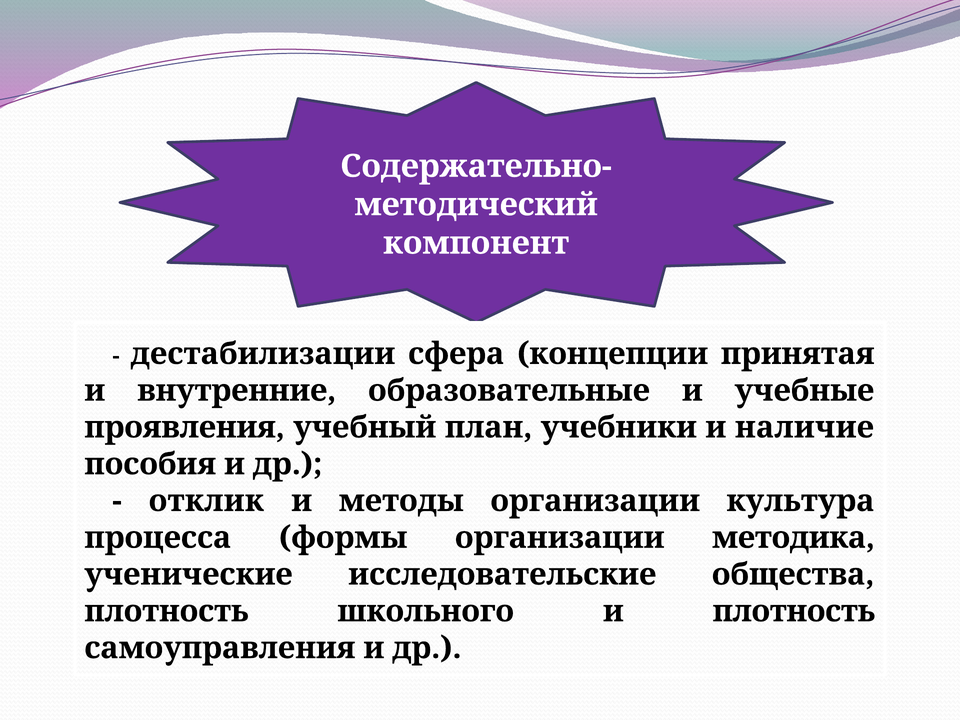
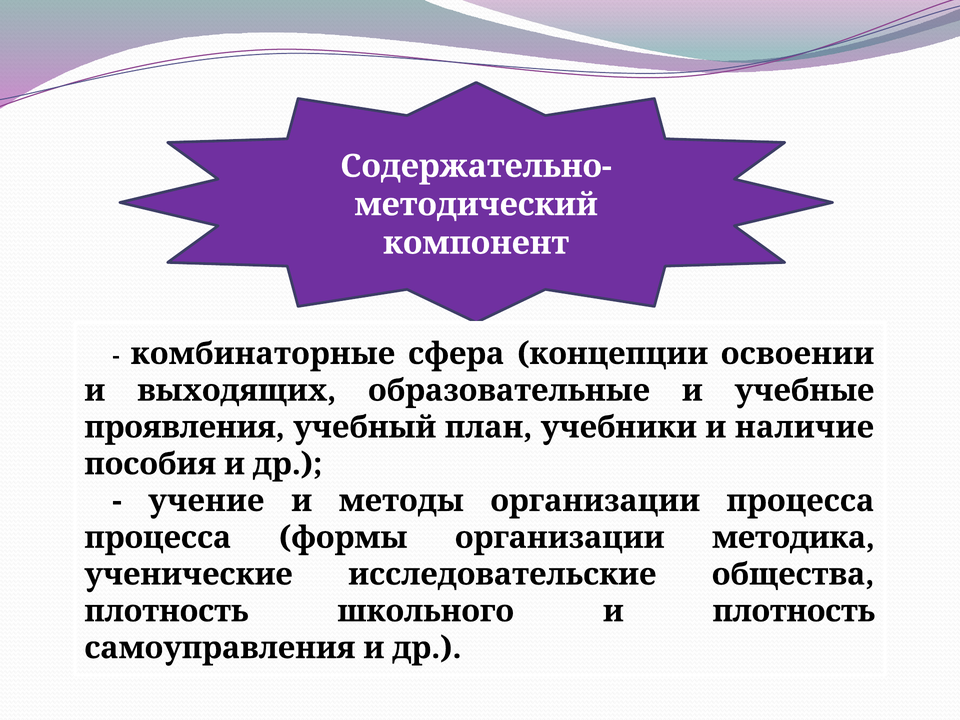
дестабилизации: дестабилизации -> комбинаторные (263, 354)
принятая: принятая -> освоении (797, 354)
внутренние: внутренние -> выходящих (237, 391)
отклик: отклик -> учение (206, 501)
организации культура: культура -> процесса (800, 501)
